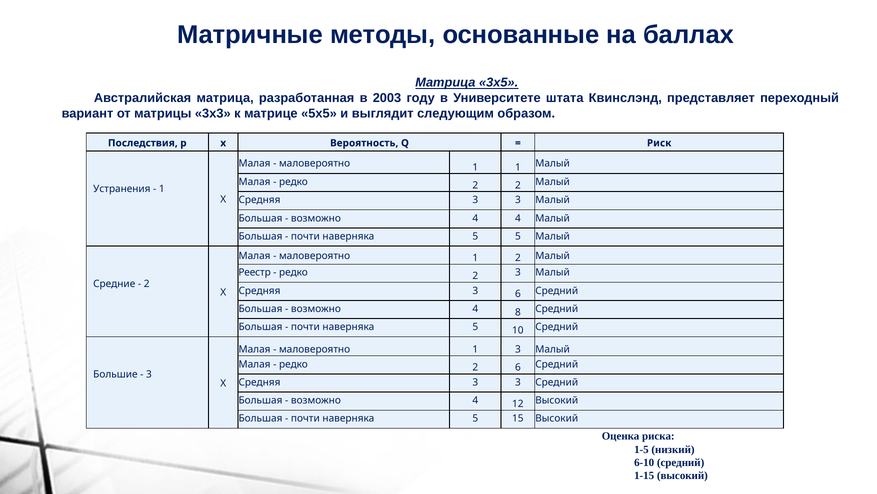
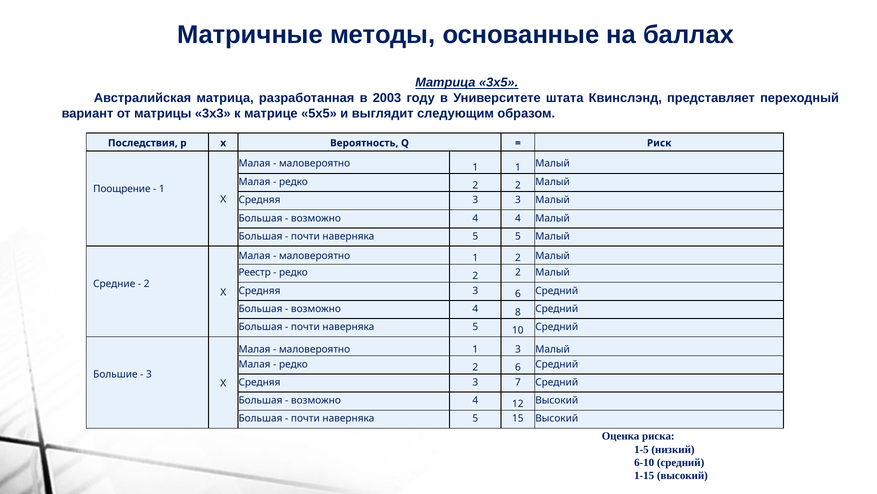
Устранения: Устранения -> Поощрение (122, 189)
3: 3 -> 2 (518, 272)
3: 3 -> 7 (518, 382)
